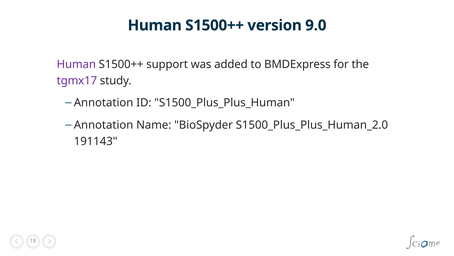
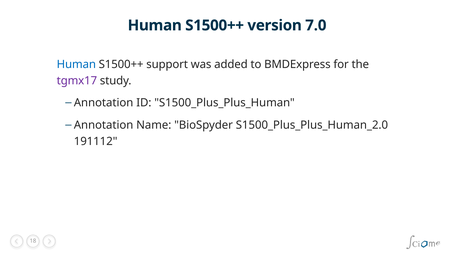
9.0: 9.0 -> 7.0 (316, 25)
Human colour: purple -> blue (76, 64)
191143: 191143 -> 191112 (96, 141)
